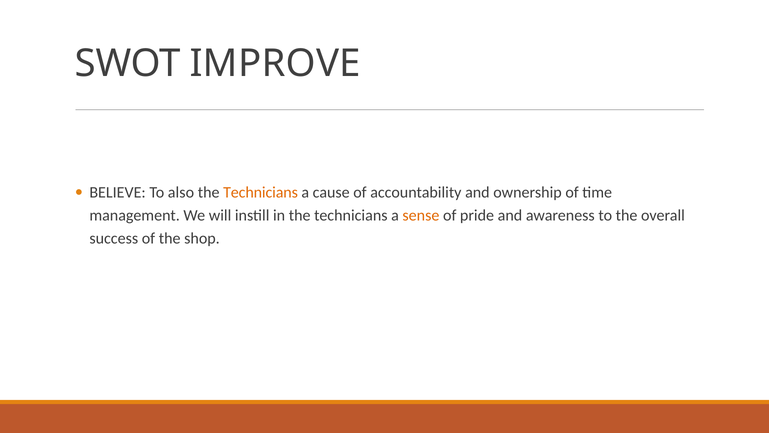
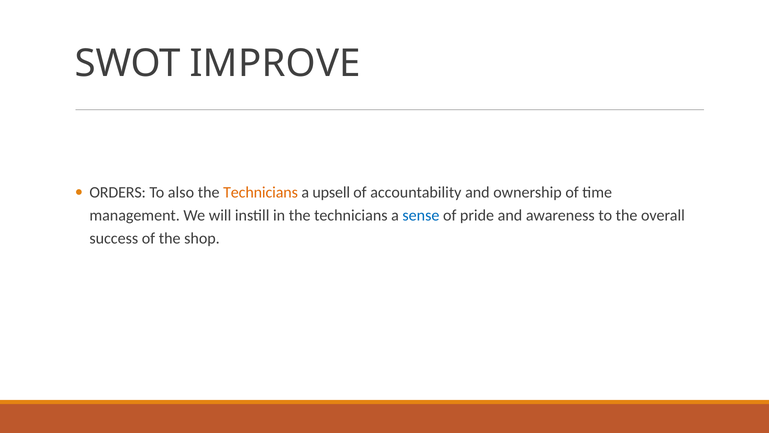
BELIEVE: BELIEVE -> ORDERS (118, 192)
cause: cause -> upsell (331, 192)
sense colour: orange -> blue (421, 215)
